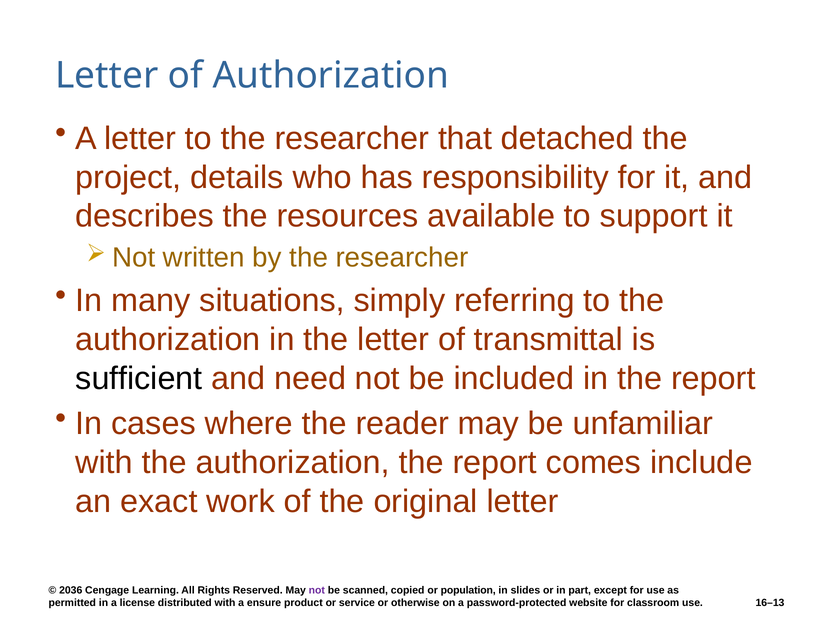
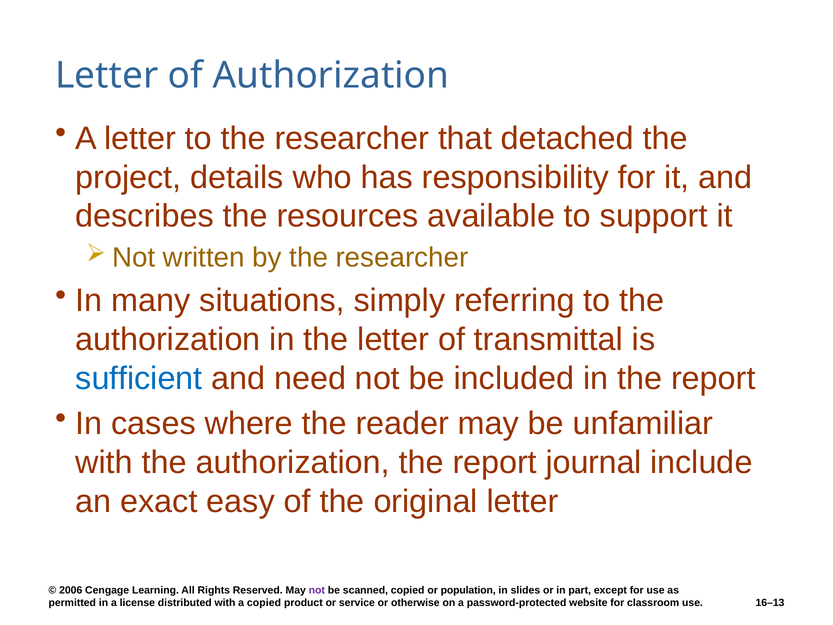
sufficient colour: black -> blue (139, 378)
comes: comes -> journal (594, 463)
work: work -> easy (241, 501)
2036: 2036 -> 2006 (71, 590)
a ensure: ensure -> copied (264, 603)
